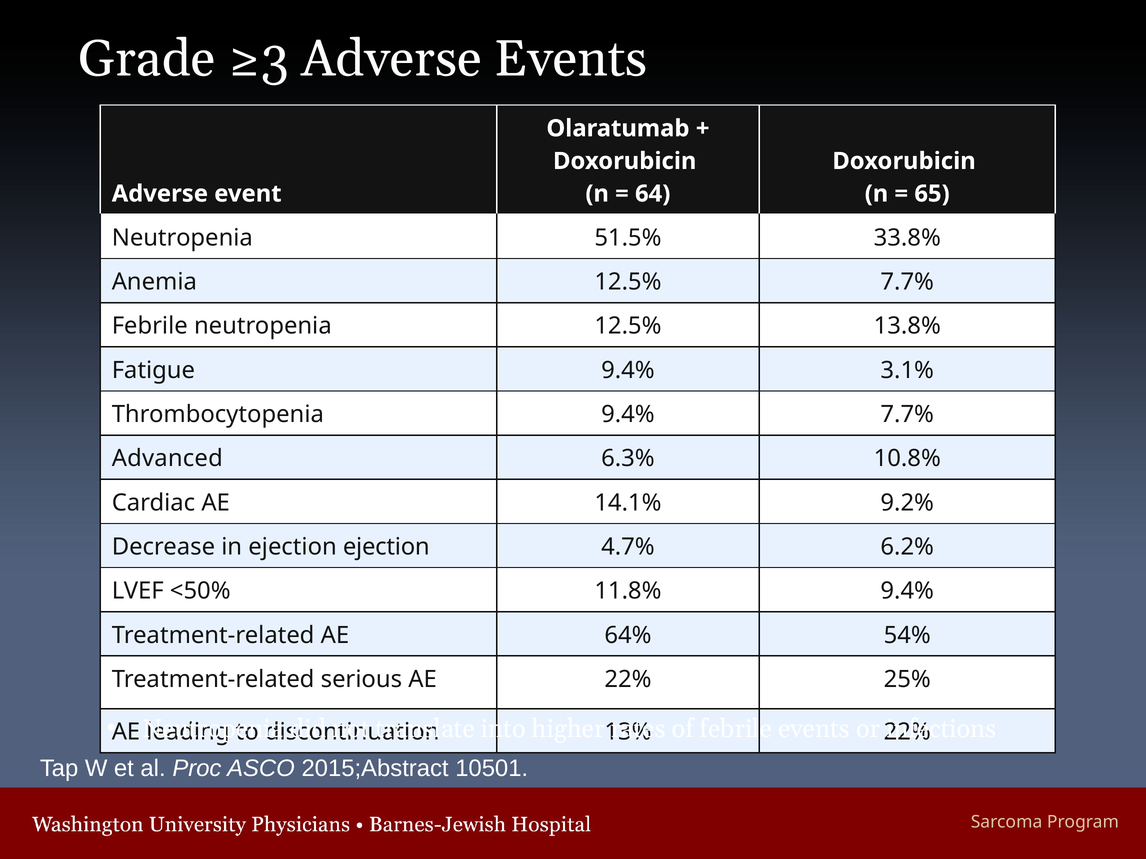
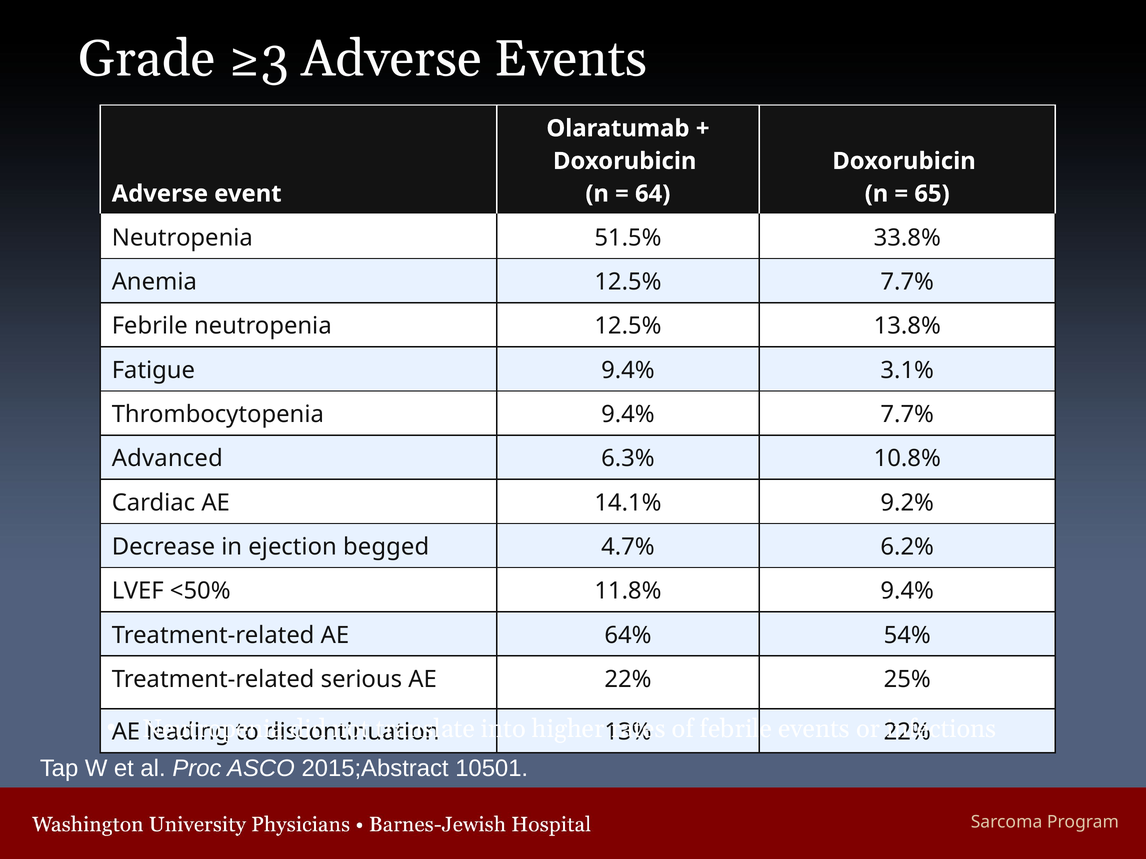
ejection ejection: ejection -> begged (386, 547)
